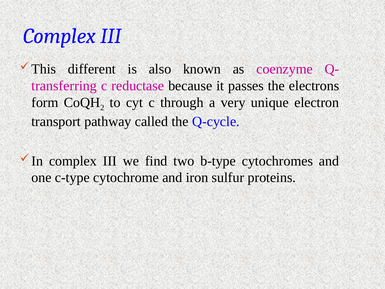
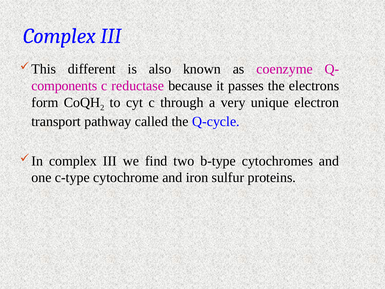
transferring: transferring -> components (64, 86)
